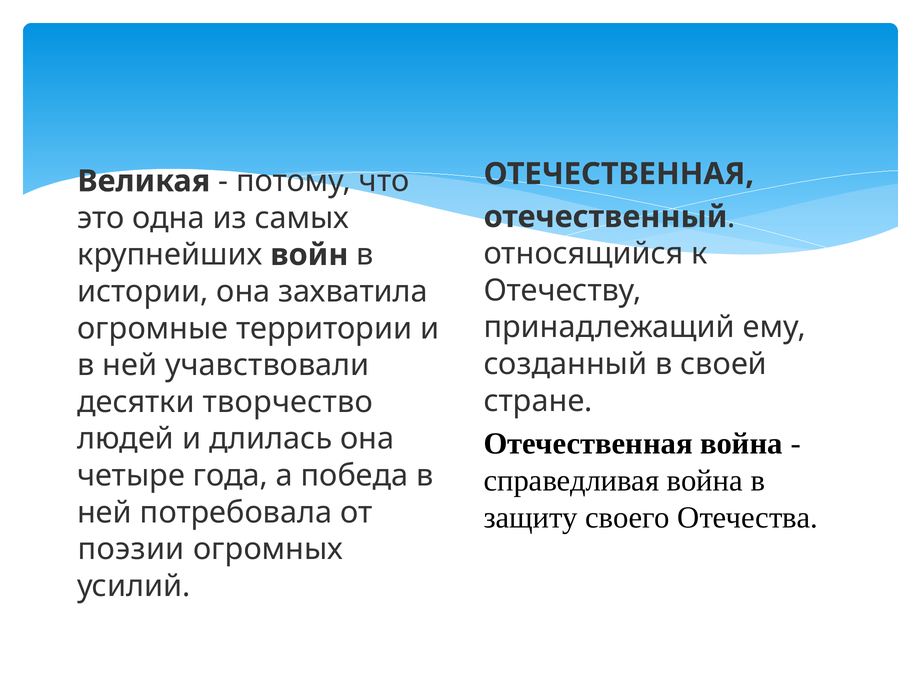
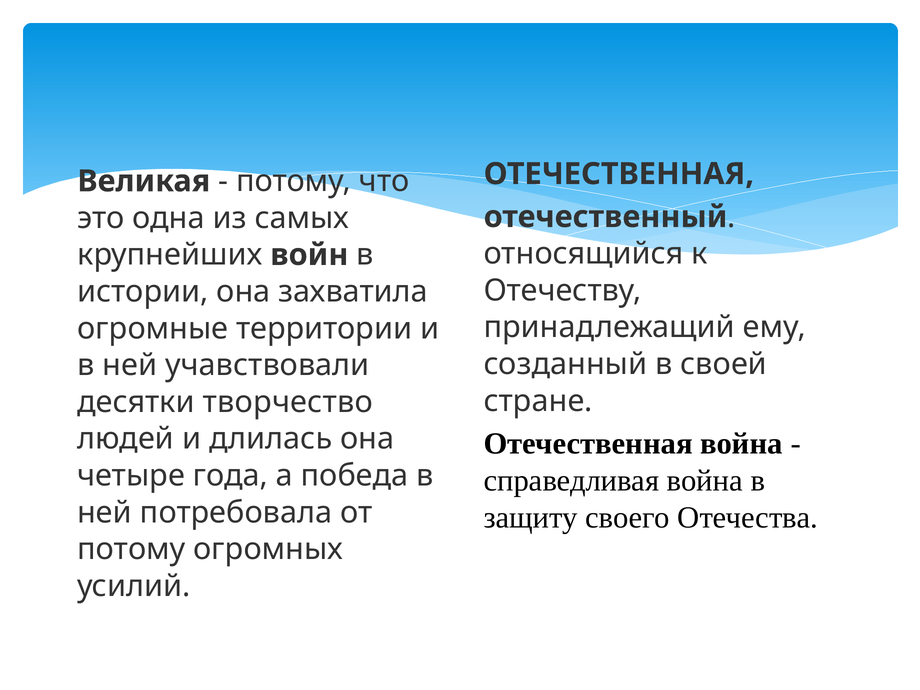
поэзии: поэзии -> потому (131, 549)
